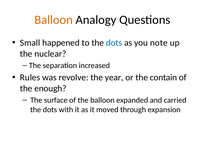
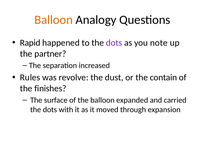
Small: Small -> Rapid (30, 43)
dots colour: blue -> purple (114, 43)
nuclear: nuclear -> partner (50, 54)
year: year -> dust (114, 78)
enough: enough -> finishes (50, 89)
